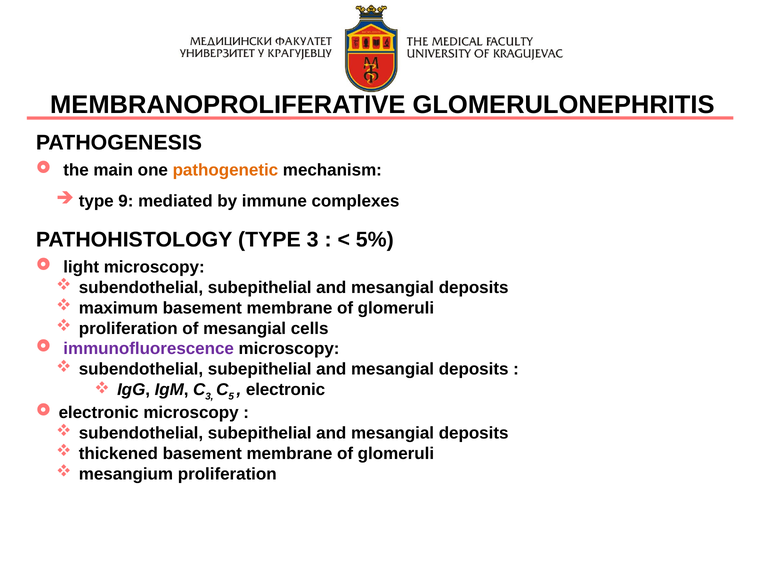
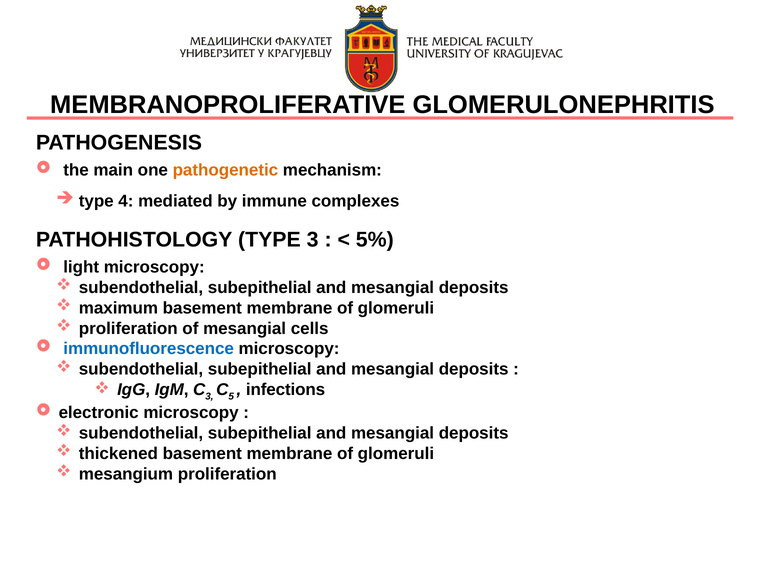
9: 9 -> 4 (126, 201)
immunofluorescence colour: purple -> blue (149, 349)
electronic: electronic -> infections (286, 390)
